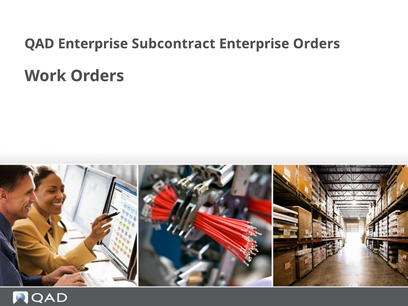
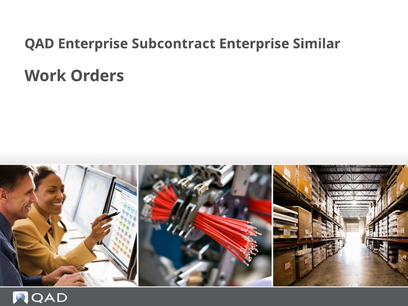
Enterprise Orders: Orders -> Similar (317, 44)
